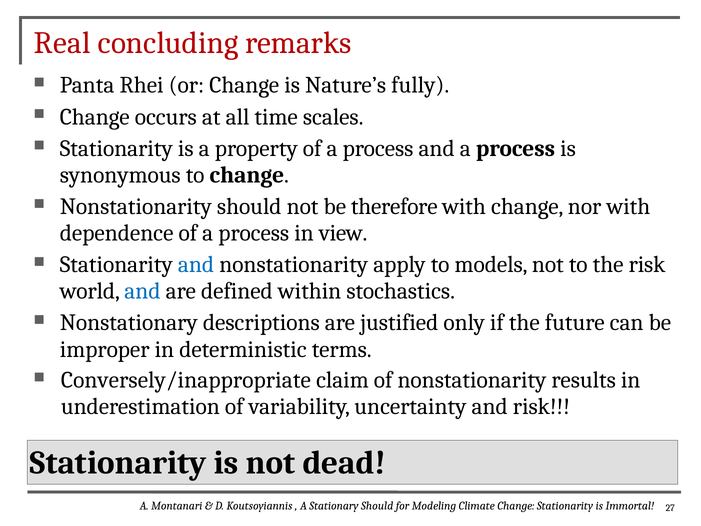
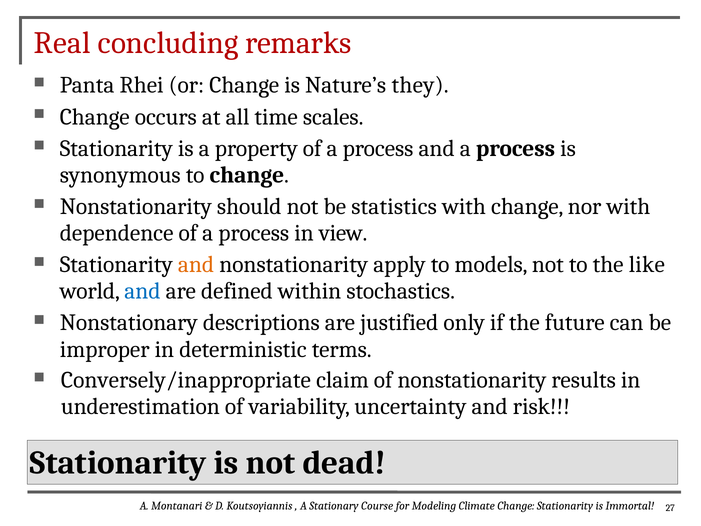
fully: fully -> they (420, 85)
therefore: therefore -> statistics (394, 206)
and colour: blue -> orange (196, 264)
the risk: risk -> like (647, 264)
Stationary Should: Should -> Course (377, 505)
